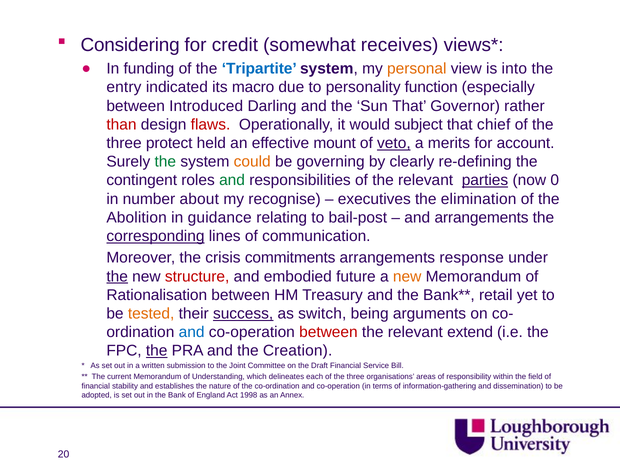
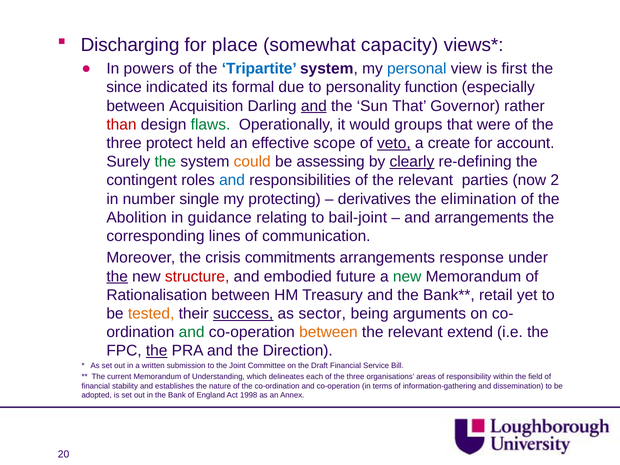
Considering: Considering -> Discharging (130, 45)
credit: credit -> place (235, 45)
receives: receives -> capacity (400, 45)
funding: funding -> powers (149, 69)
personal colour: orange -> blue (417, 69)
into: into -> first (514, 69)
entry: entry -> since (124, 87)
macro: macro -> formal (253, 87)
Introduced: Introduced -> Acquisition (206, 106)
and underline: none -> present (314, 106)
flaws colour: red -> green (211, 125)
subject: subject -> groups (418, 125)
chief: chief -> were (494, 125)
mount: mount -> scope (334, 143)
merits: merits -> create (449, 143)
governing: governing -> assessing (331, 162)
clearly underline: none -> present (412, 162)
and colour: green -> blue (232, 180)
parties underline: present -> none (485, 180)
0: 0 -> 2 (555, 180)
about: about -> single (199, 199)
recognise: recognise -> protecting (285, 199)
executives: executives -> derivatives (374, 199)
bail-post: bail-post -> bail-joint (358, 218)
corresponding underline: present -> none (155, 236)
new colour: orange -> green (407, 276)
switch: switch -> sector (322, 314)
and colour: blue -> green (192, 332)
between colour: red -> orange (328, 332)
Creation: Creation -> Direction (298, 351)
